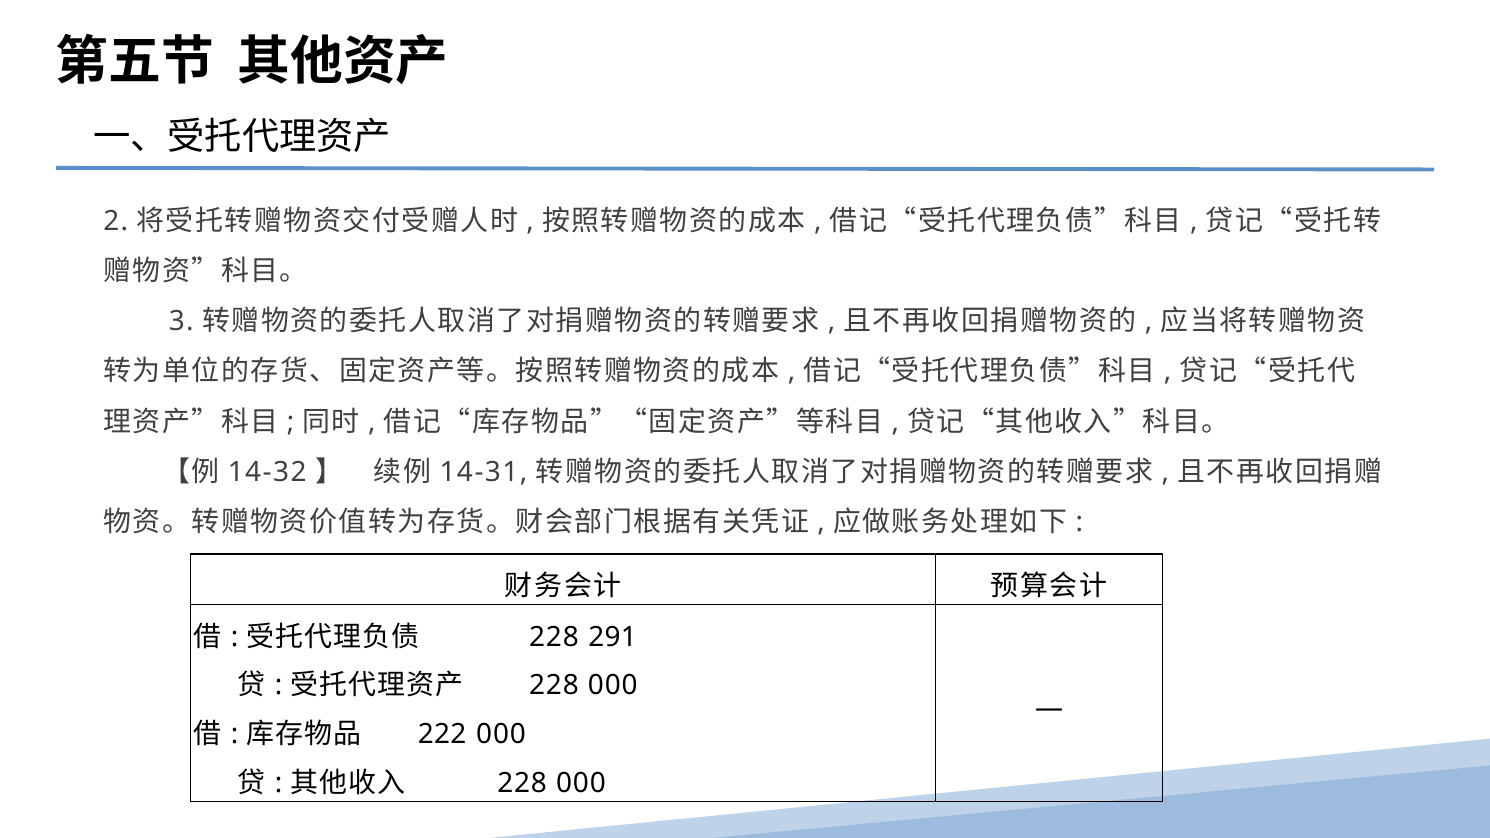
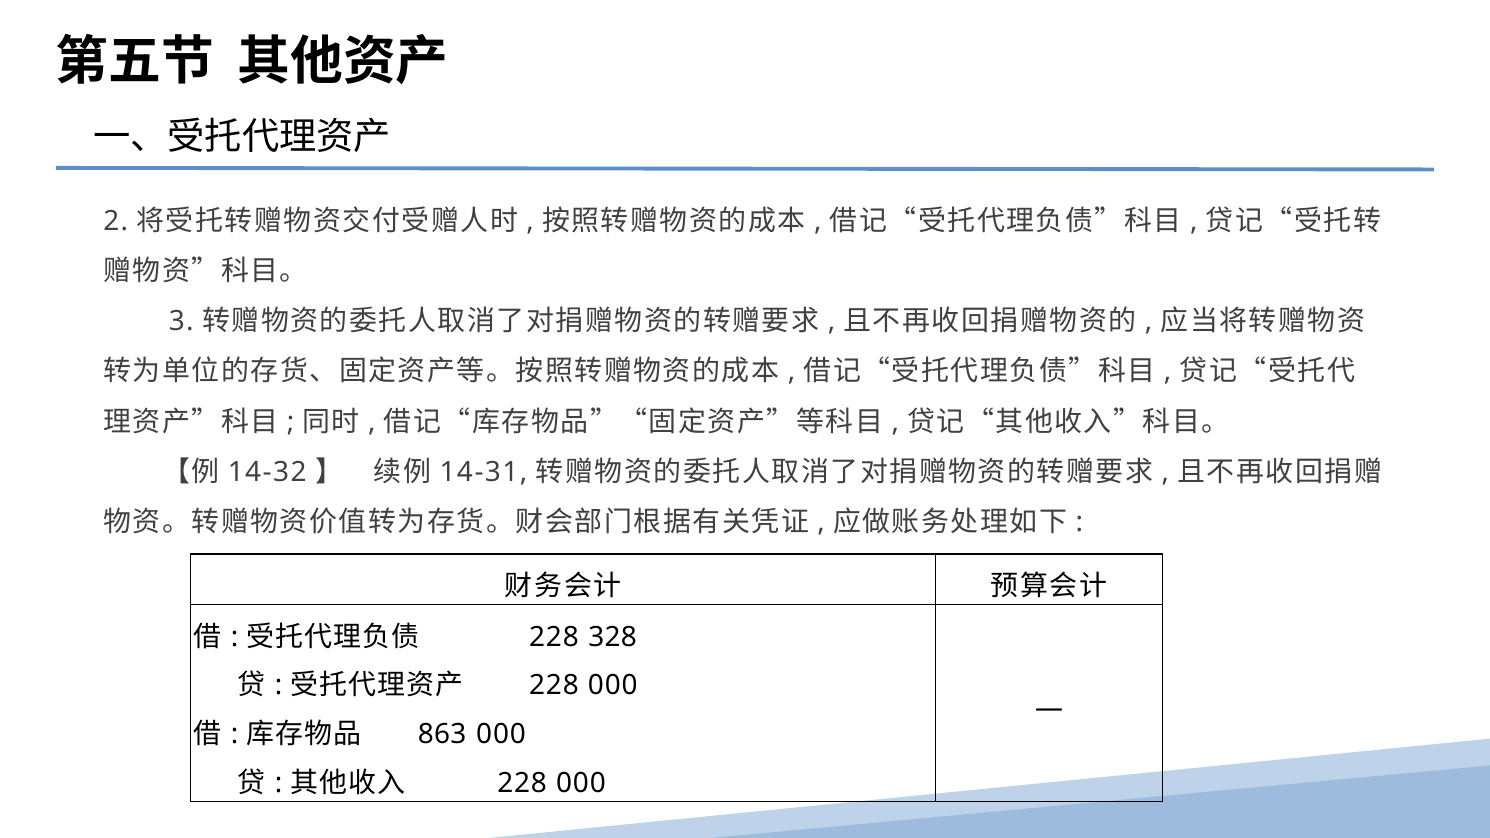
291: 291 -> 328 (613, 637)
222: 222 -> 863 (442, 734)
